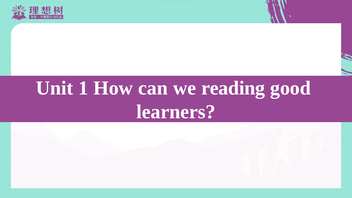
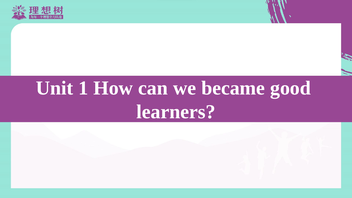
reading: reading -> became (233, 88)
